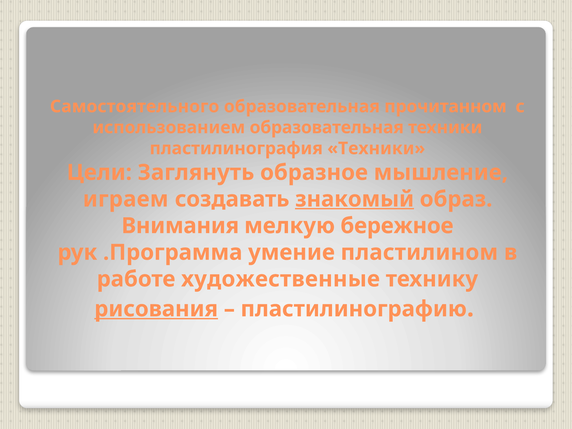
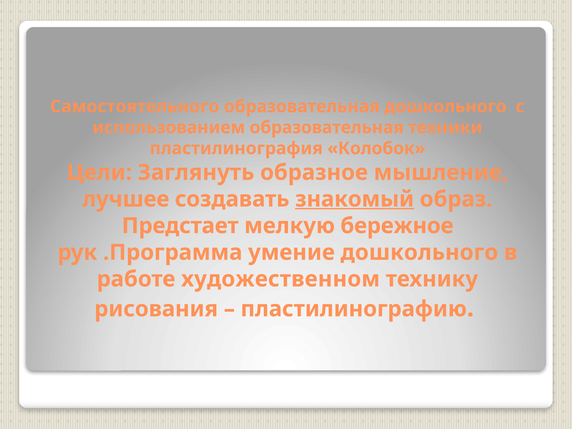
образовательная прочитанном: прочитанном -> дошкольного (445, 107)
пластилинография Техники: Техники -> Колобок (376, 148)
играем: играем -> лучшее (126, 199)
Внимания: Внимания -> Предстает (180, 226)
умение пластилином: пластилином -> дошкольного (419, 252)
художественные: художественные -> художественном (281, 279)
рисования underline: present -> none (156, 309)
